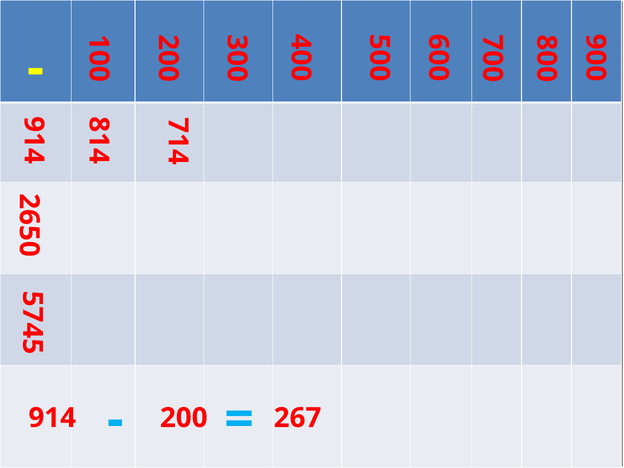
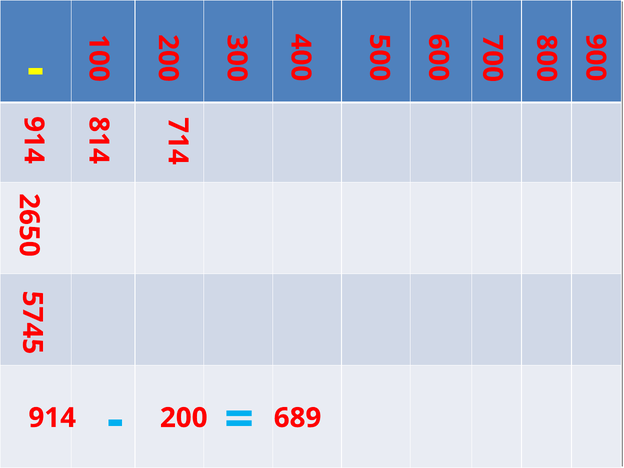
267: 267 -> 689 (298, 418)
